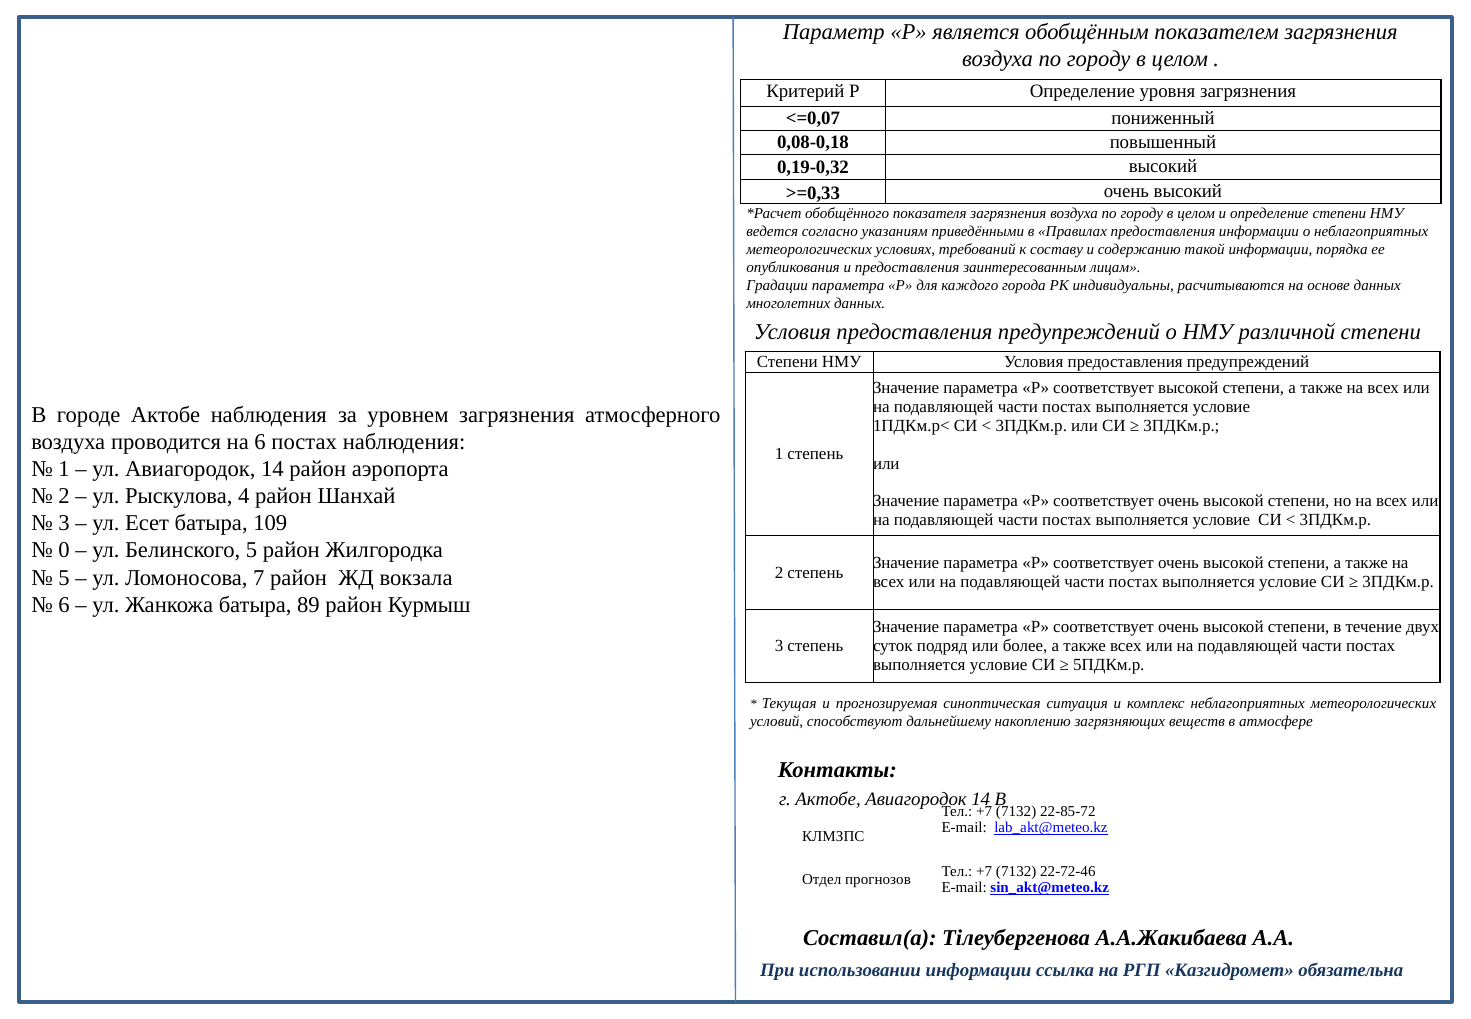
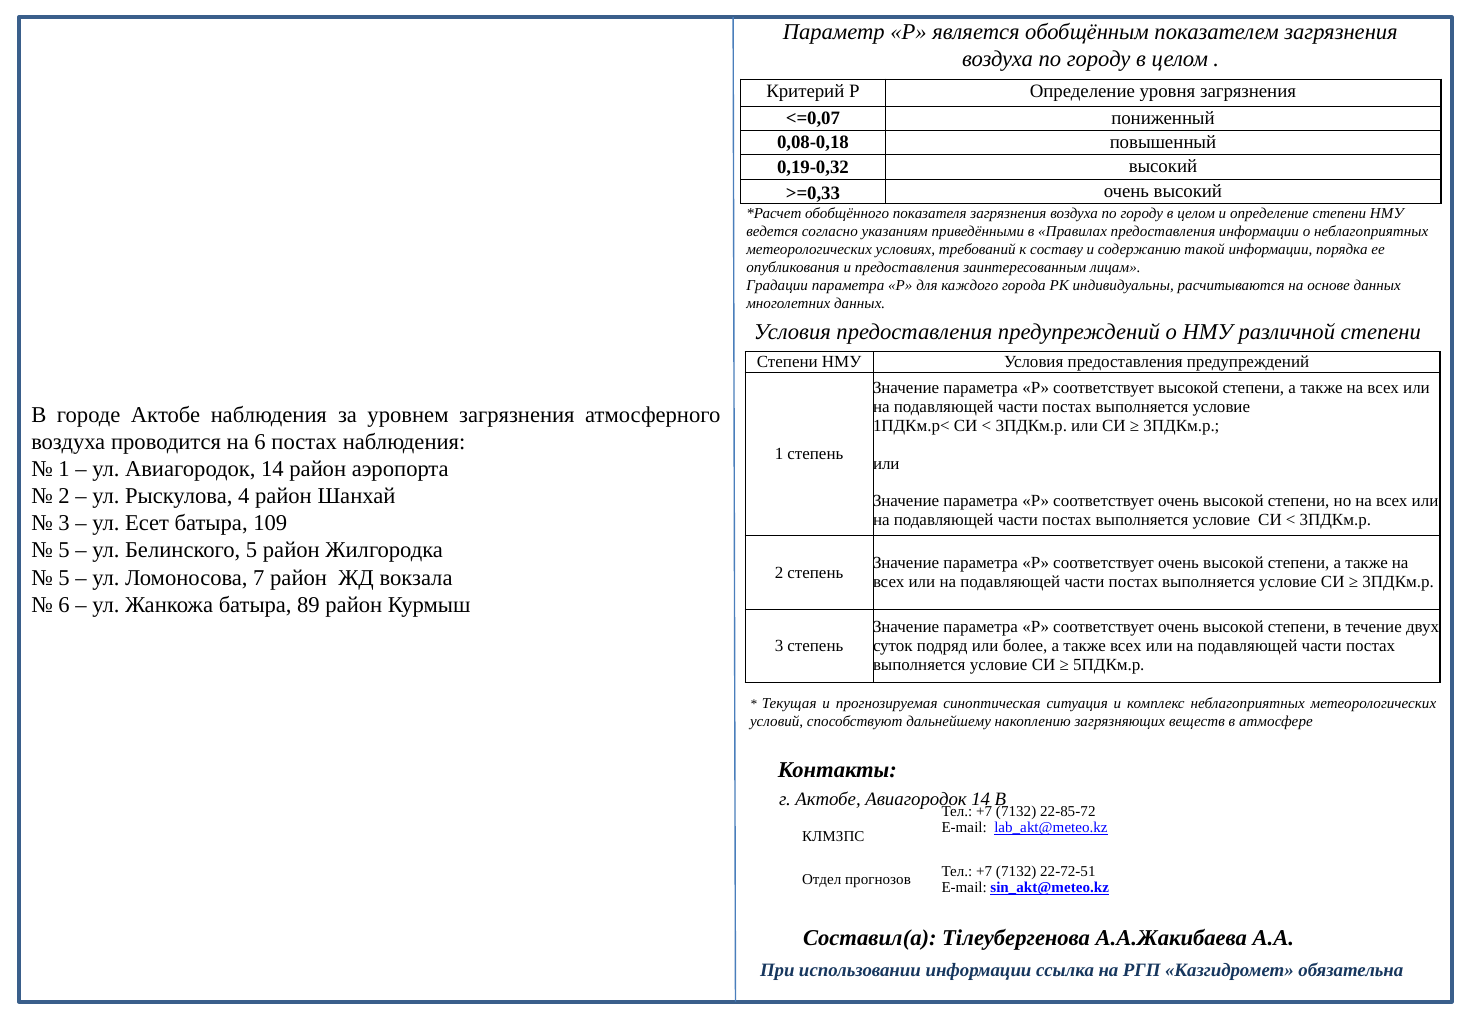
0: 0 -> 5 (64, 550)
22-72-46: 22-72-46 -> 22-72-51 (1068, 871)
